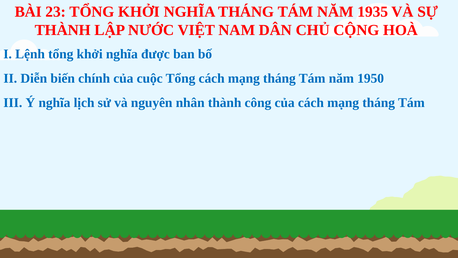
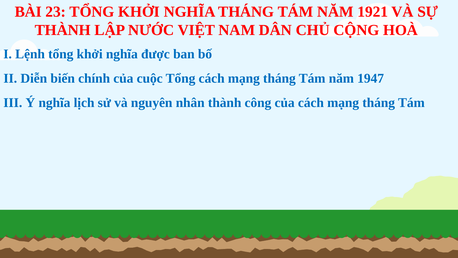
1935: 1935 -> 1921 (373, 12)
1950: 1950 -> 1947 (371, 78)
